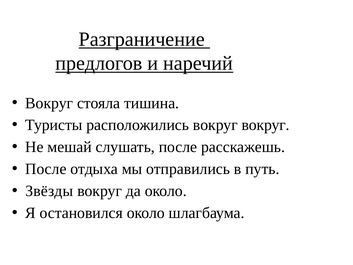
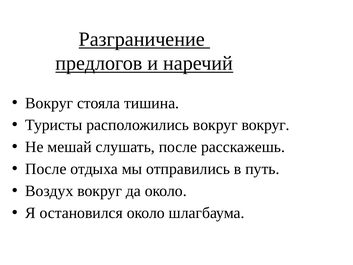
Звёзды: Звёзды -> Воздух (49, 191)
